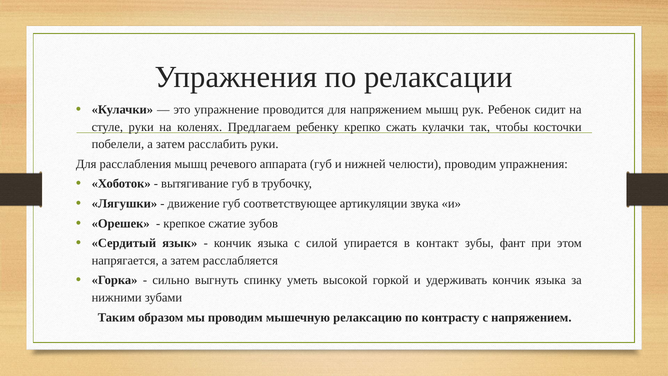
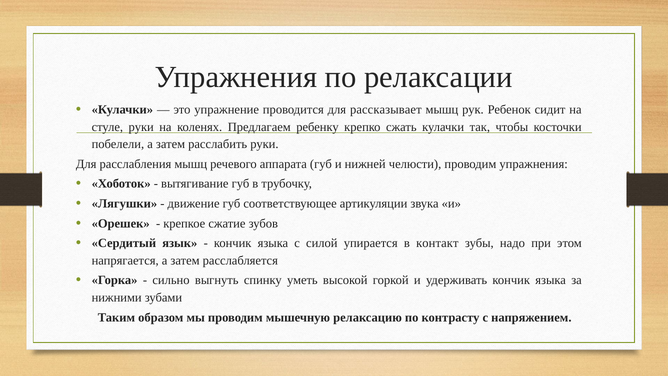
для напряжением: напряжением -> рассказывает (386, 110)
фант: фант -> надо (512, 243)
